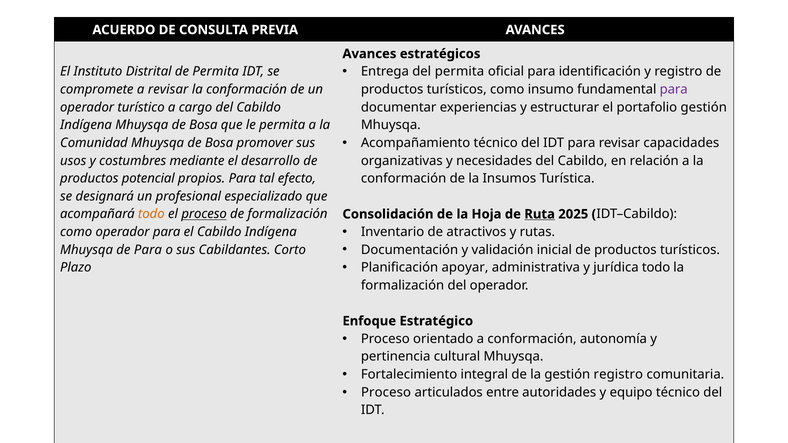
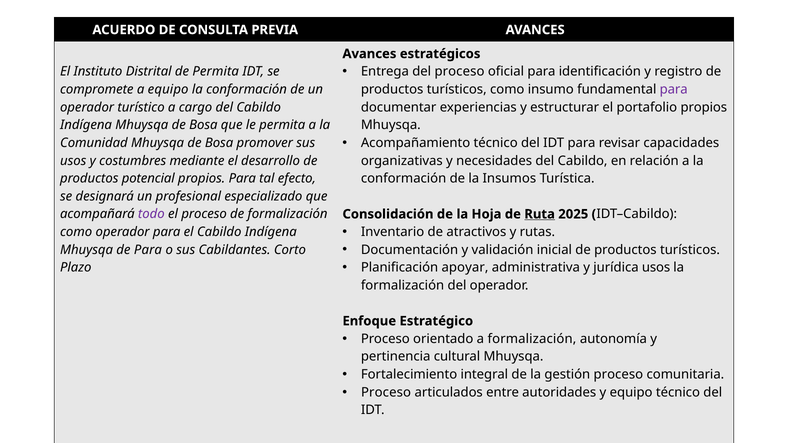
del permita: permita -> proceso (459, 72)
a revisar: revisar -> equipo (168, 89)
portafolio gestión: gestión -> propios (704, 107)
todo colour: orange -> purple (151, 214)
proceso underline: present -> none (204, 214)
jurídica todo: todo -> usos (656, 268)
a conformación: conformación -> formalización (532, 339)
gestión registro: registro -> proceso (618, 375)
